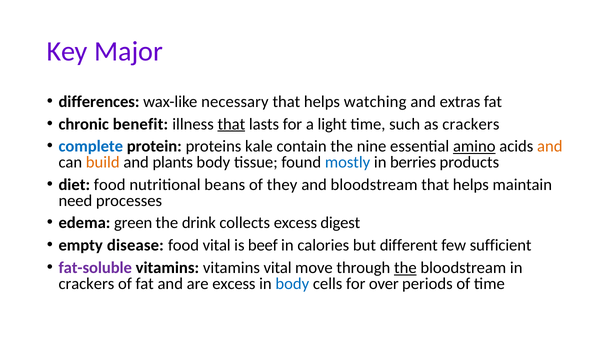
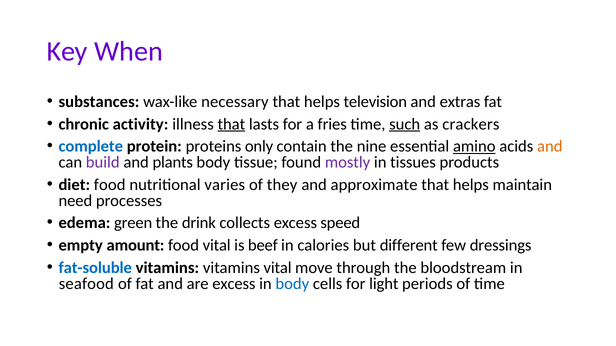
Major: Major -> When (128, 52)
differences: differences -> substances (99, 102)
watching: watching -> television (375, 102)
benefit: benefit -> activity (141, 124)
light: light -> fries (332, 124)
such underline: none -> present (405, 124)
kale: kale -> only (259, 147)
build colour: orange -> purple (103, 163)
mostly colour: blue -> purple (348, 163)
berries: berries -> tissues (413, 163)
beans: beans -> varies (225, 185)
and bloodstream: bloodstream -> approximate (374, 185)
digest: digest -> speed (340, 223)
disease: disease -> amount (136, 246)
sufficient: sufficient -> dressings (501, 246)
fat-soluble colour: purple -> blue (95, 268)
the underline: present -> none (405, 268)
crackers: crackers -> seafood (86, 284)
over: over -> light (384, 284)
